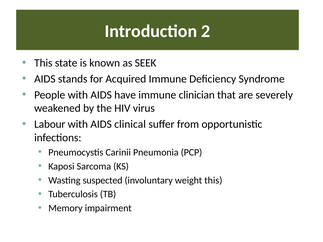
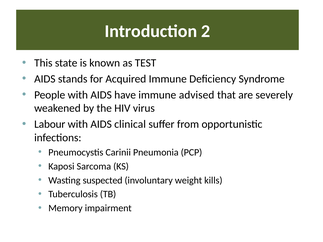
SEEK: SEEK -> TEST (146, 63)
clinician: clinician -> advised (197, 95)
weight this: this -> kills (213, 180)
